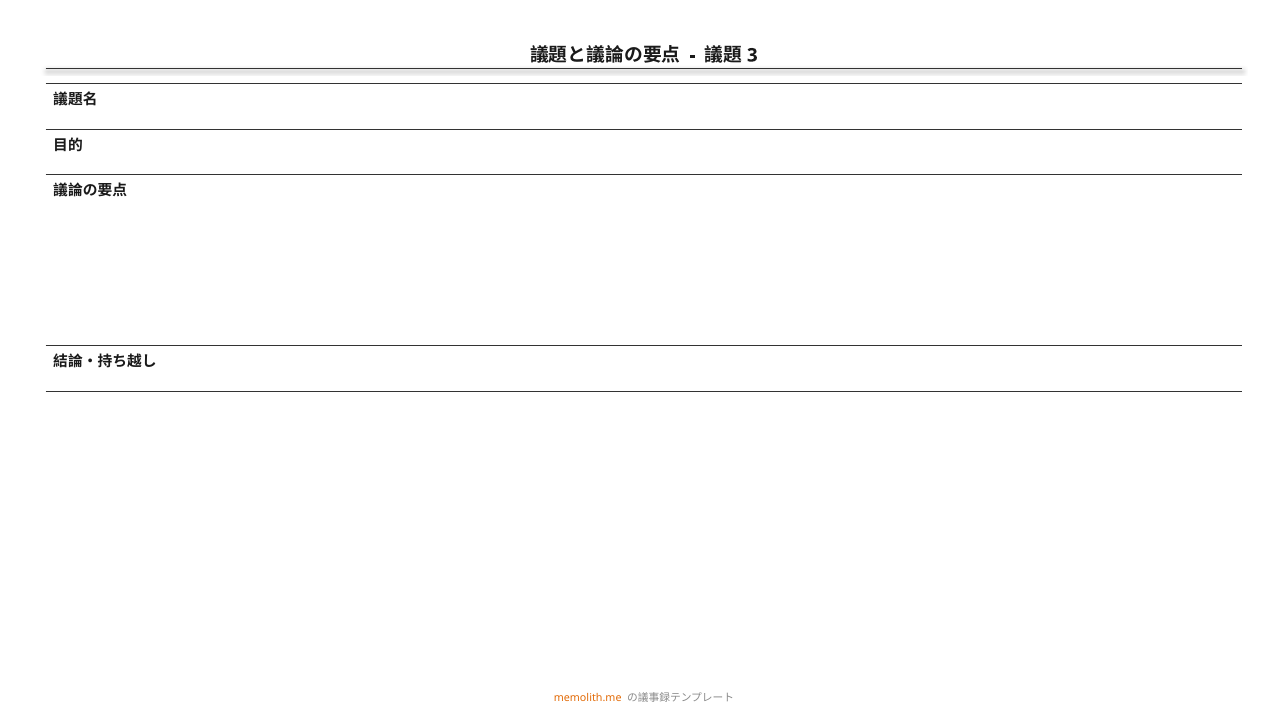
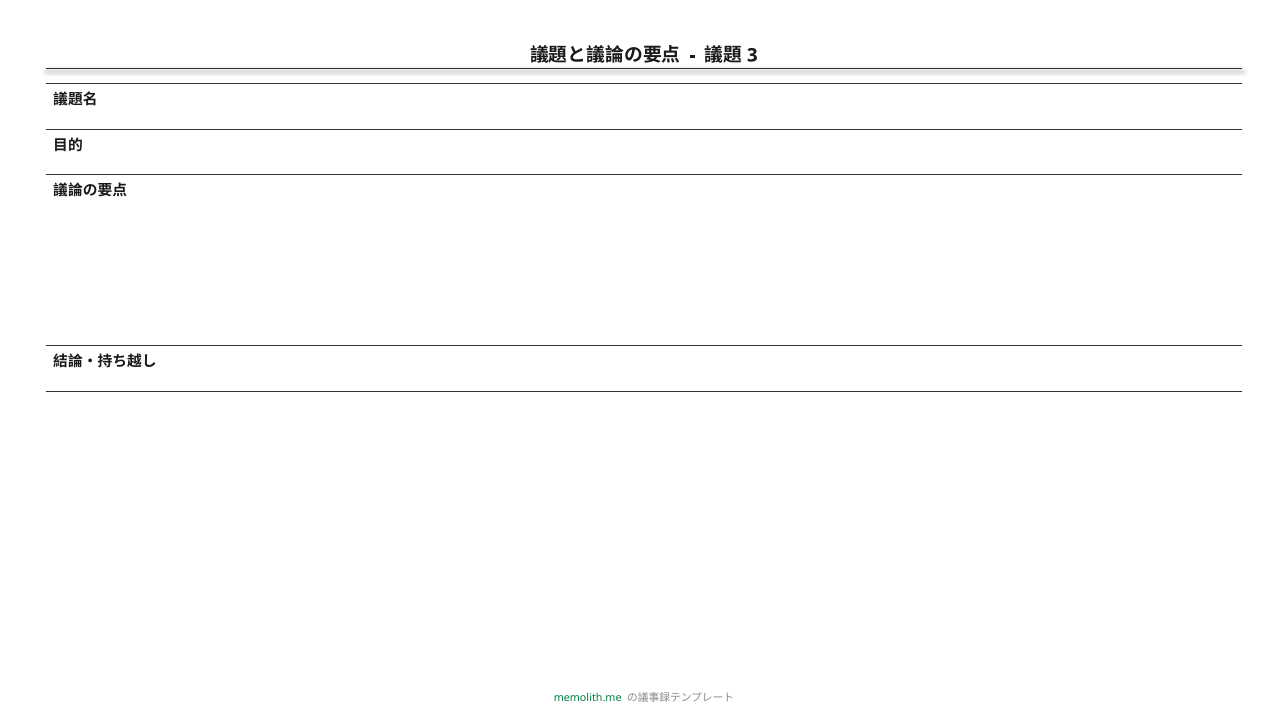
memolith.me colour: orange -> green (588, 698)
